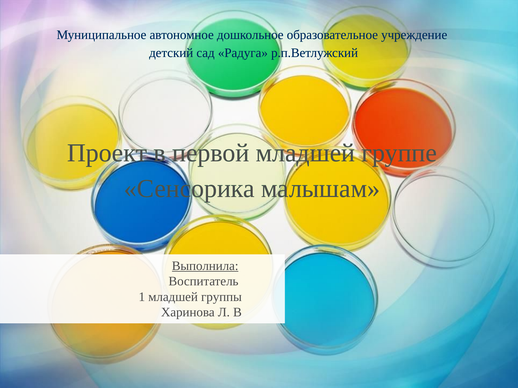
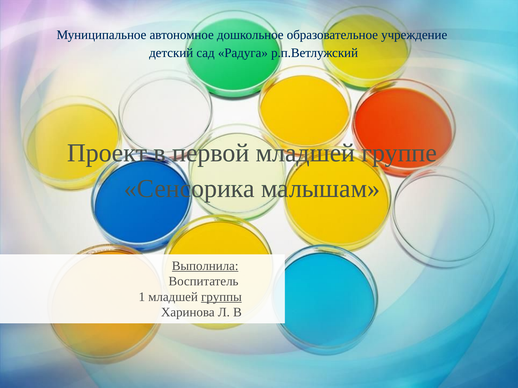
группы underline: none -> present (221, 297)
